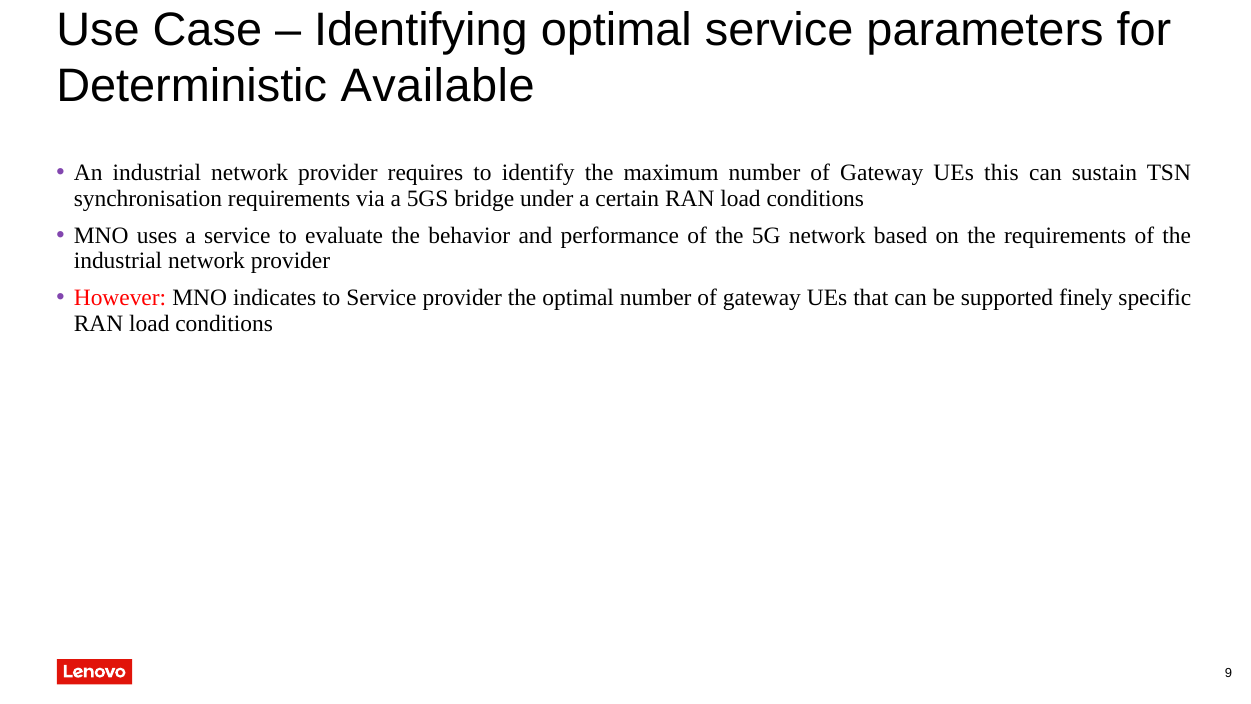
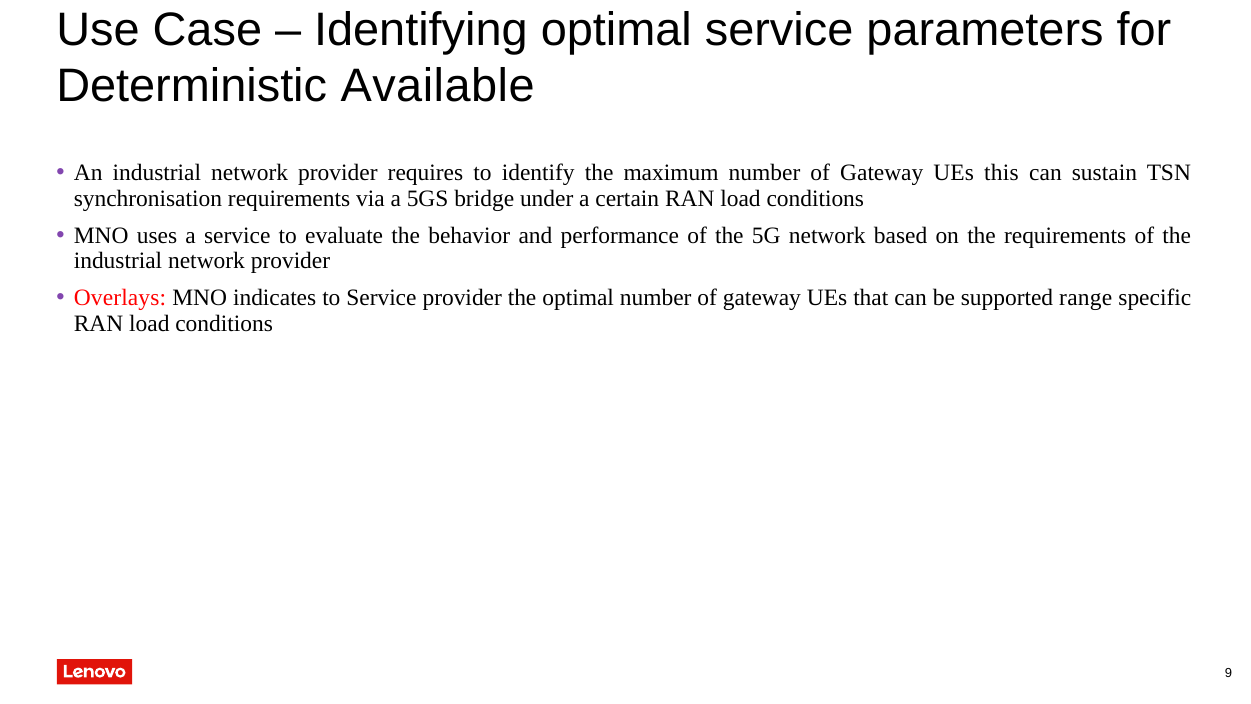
However: However -> Overlays (120, 298)
finely: finely -> range (1086, 298)
